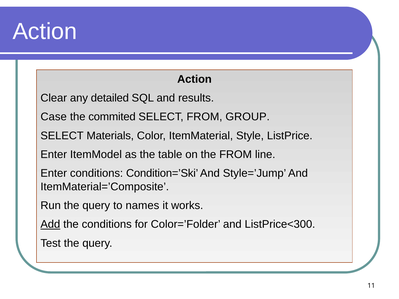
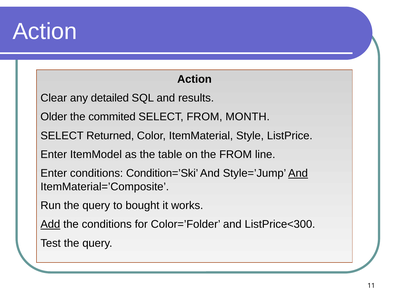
Case: Case -> Older (54, 117)
GROUP: GROUP -> MONTH (248, 117)
Materials: Materials -> Returned (110, 136)
And underline: none -> present (298, 173)
names: names -> bought (142, 206)
